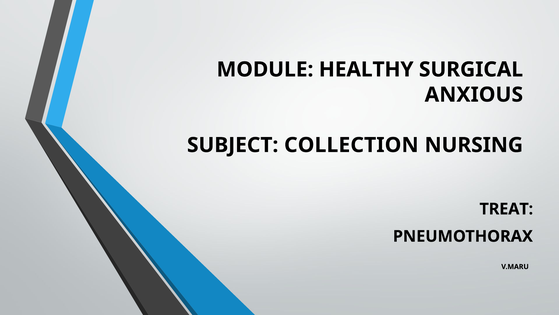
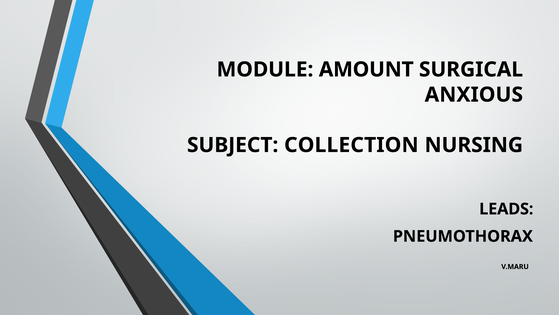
HEALTHY: HEALTHY -> AMOUNT (366, 69)
TREAT: TREAT -> LEADS (506, 209)
